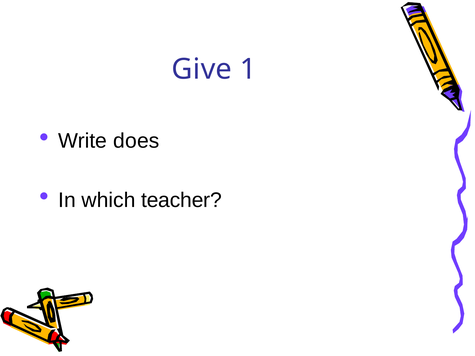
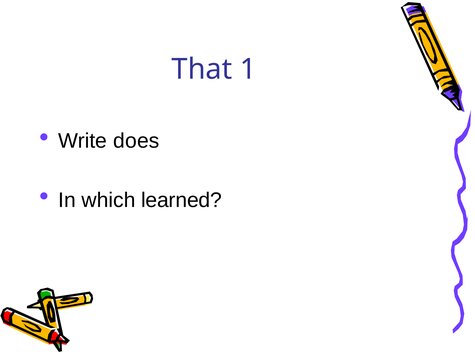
Give: Give -> That (202, 69)
teacher: teacher -> learned (181, 200)
